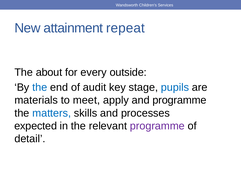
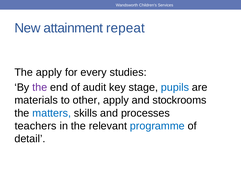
The about: about -> apply (49, 72)
outside: outside -> studies (128, 72)
the colour: blue -> purple (40, 87)
meet: meet -> other (87, 100)
and programme: programme -> stockrooms (179, 100)
expected: expected -> teachers (36, 126)
programme colour: purple -> blue (157, 126)
